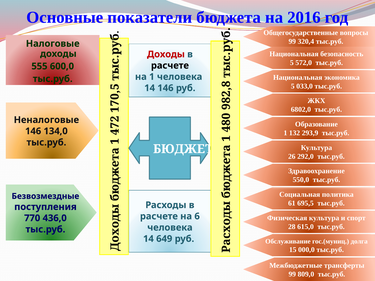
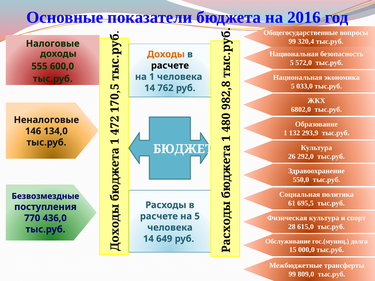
Доходы colour: red -> orange (166, 54)
14 146: 146 -> 762 (165, 88)
на 6: 6 -> 5 (197, 216)
